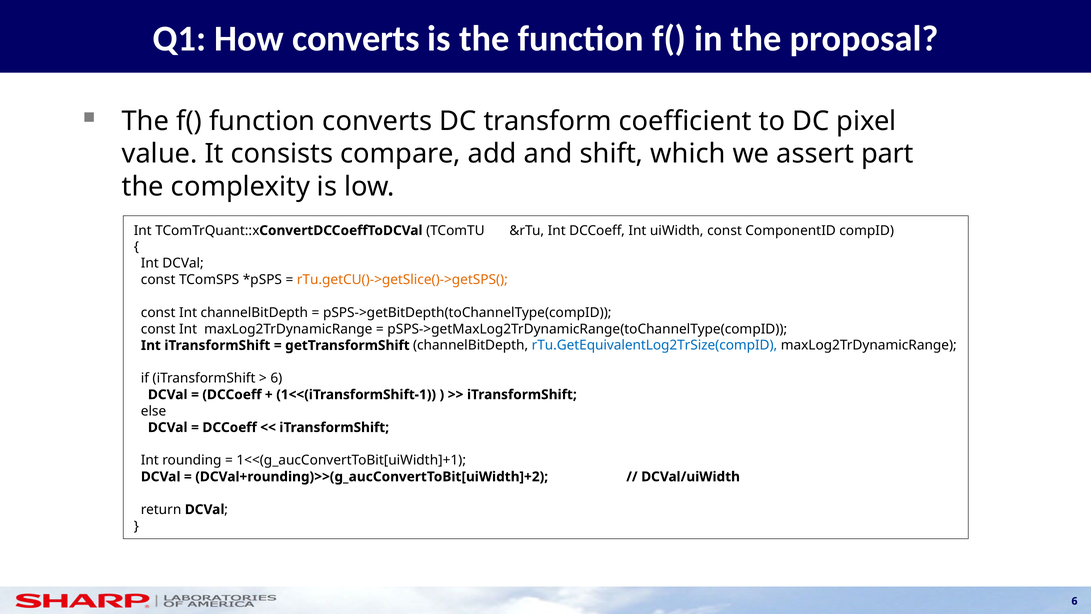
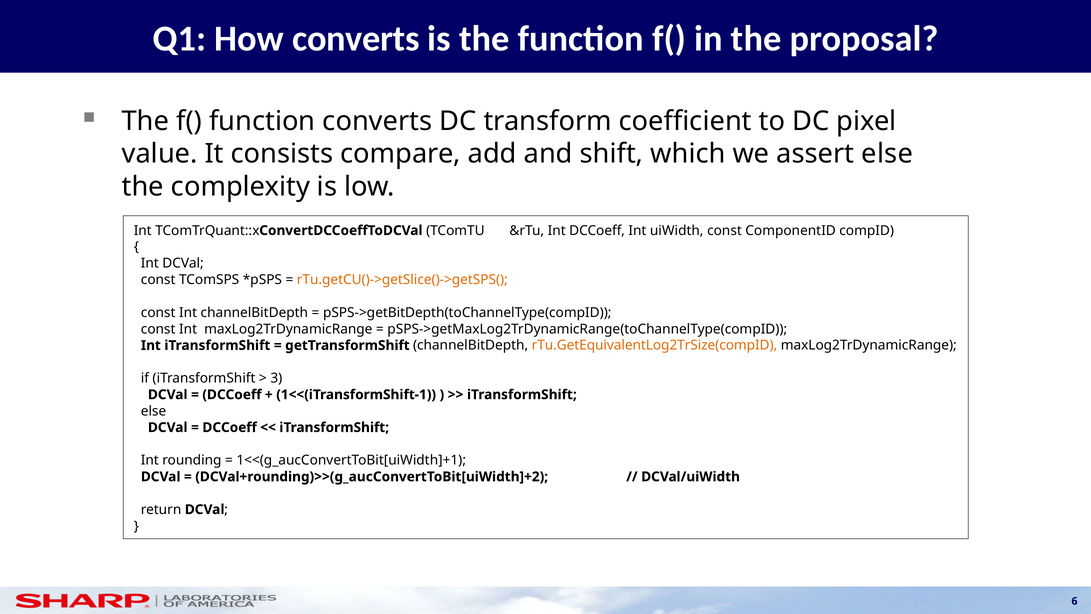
assert part: part -> else (887, 154)
rTu.GetEquivalentLog2TrSize(compID colour: blue -> orange (654, 345)
6: 6 -> 3 (276, 378)
